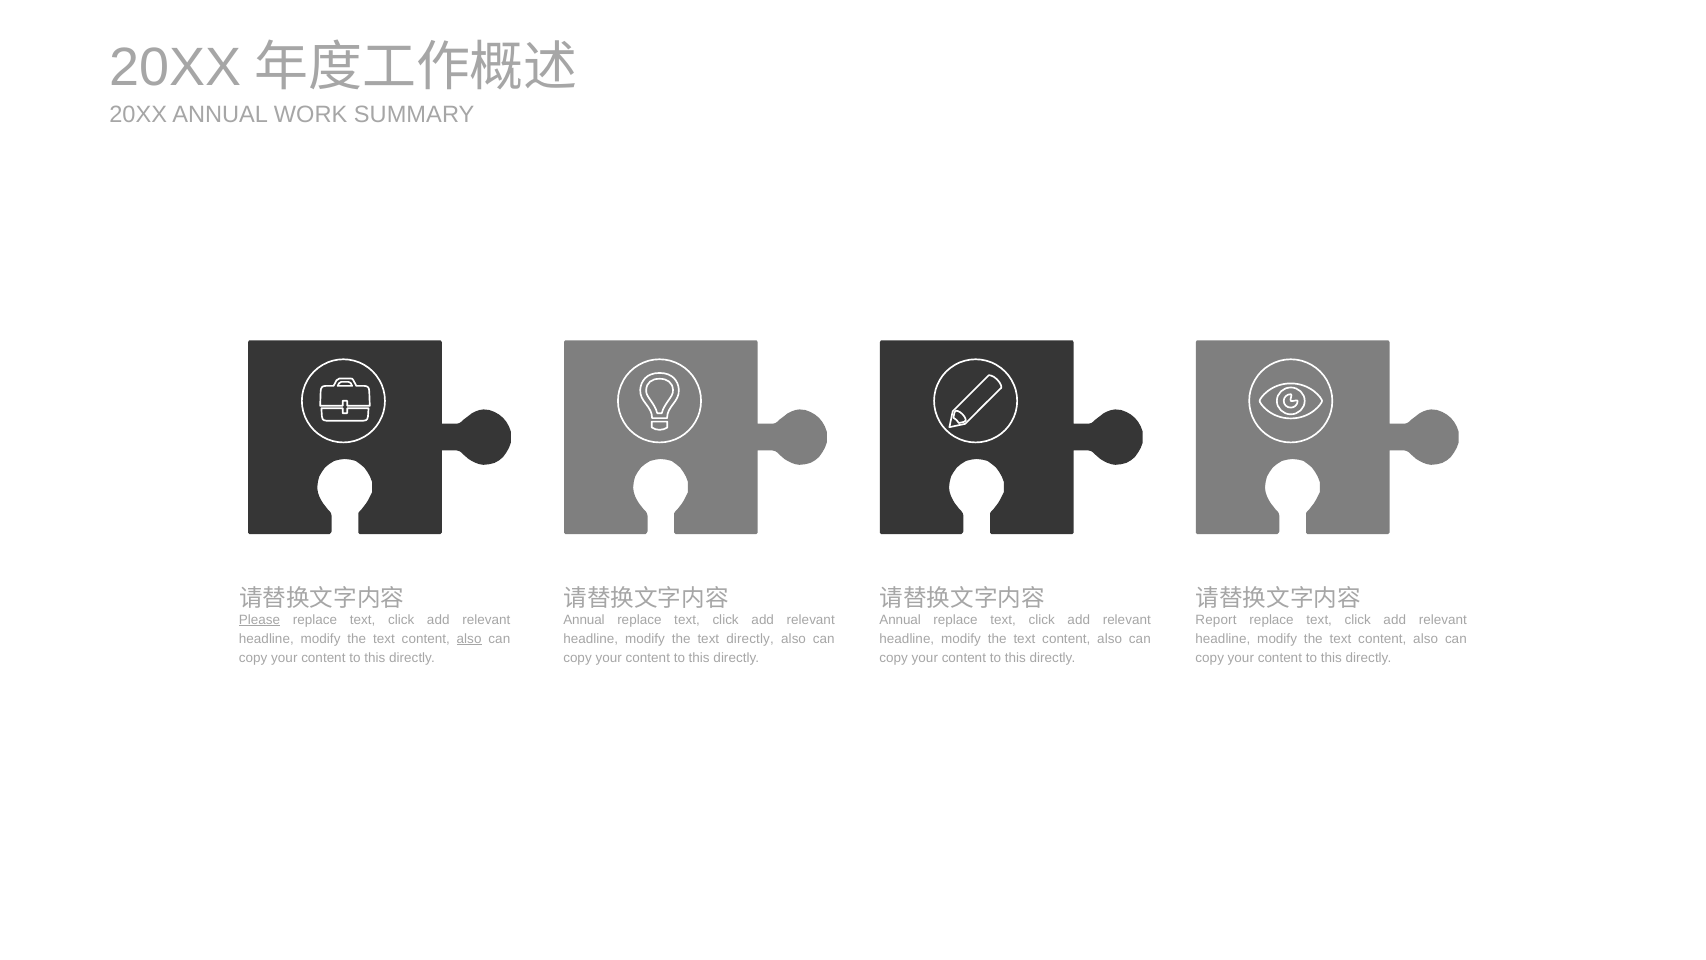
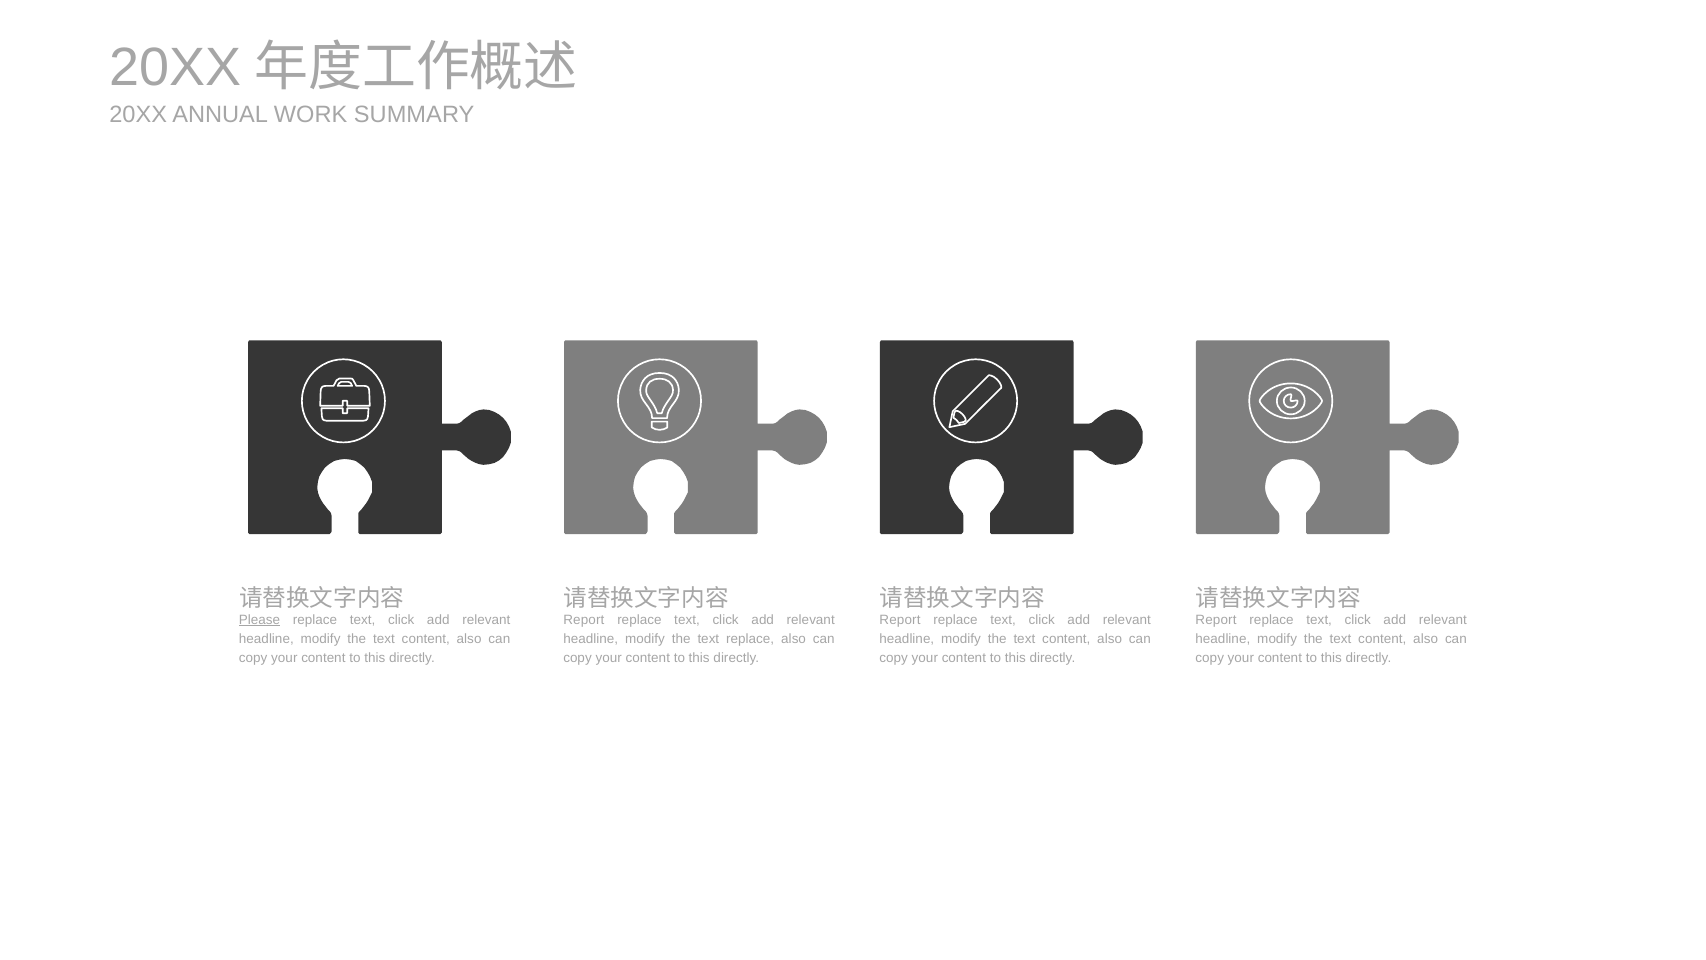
Annual: Annual -> Report (584, 619)
Annual: Annual -> Report (900, 619)
also underline: present -> none (469, 639)
text directly: directly -> replace (750, 639)
